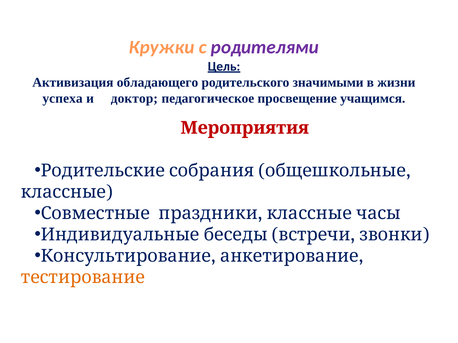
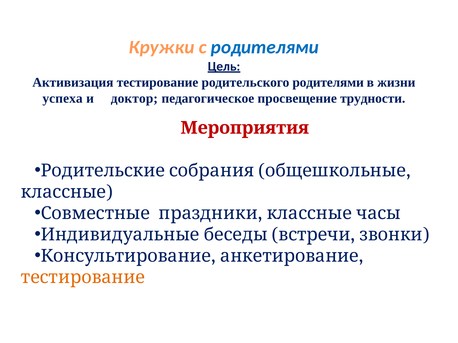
родителями colour: purple -> blue (265, 47)
Активизация обладающего: обладающего -> тестирование (158, 83)
родительского значимыми: значимыми -> родителями (328, 83)
учащимся: учащимся -> трудности (373, 99)
